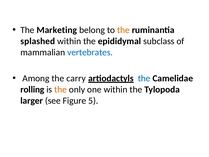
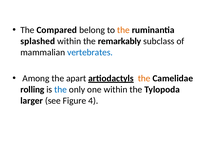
Marketing: Marketing -> Compared (57, 30)
epididymal: epididymal -> remarkably (120, 41)
carry: carry -> apart (76, 78)
the colour: blue -> orange (144, 78)
the colour: orange -> blue (61, 89)
5: 5 -> 4 (93, 101)
